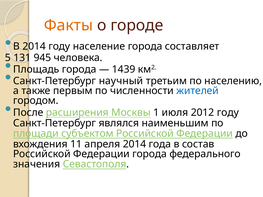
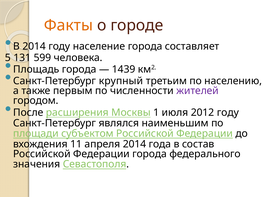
945: 945 -> 599 (42, 58)
научный: научный -> крупный (121, 81)
жителей colour: blue -> purple (198, 91)
